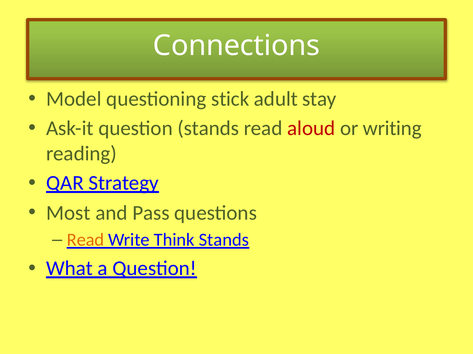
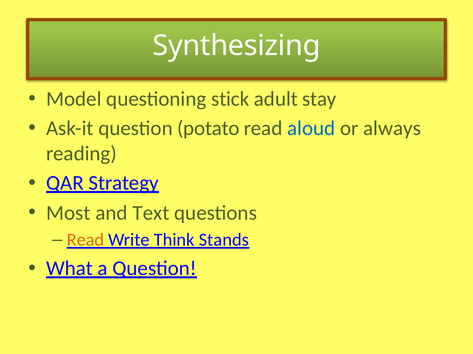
Connections: Connections -> Synthesizing (237, 46)
question stands: stands -> potato (208, 129)
aloud colour: red -> blue (311, 129)
writing: writing -> always (392, 129)
Pass: Pass -> Text (151, 213)
